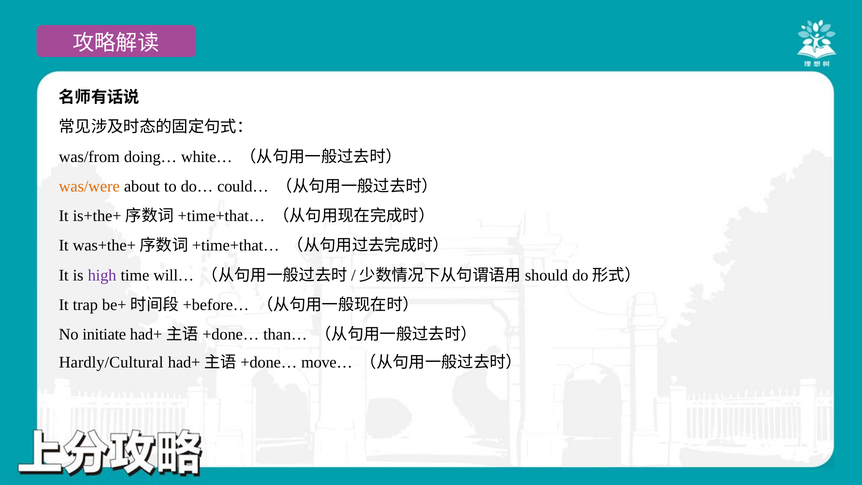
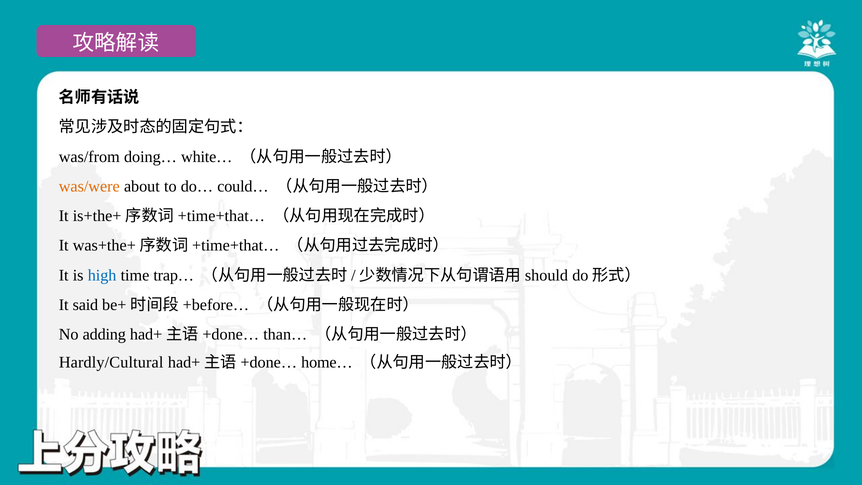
high colour: purple -> blue (102, 275)
will…: will… -> trap… (174, 275)
trap: trap -> said (85, 305)
initiate: initiate -> adding (104, 334)
move…: move… -> home… (327, 362)
